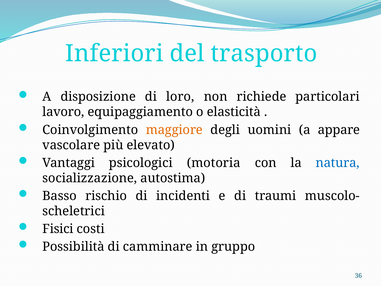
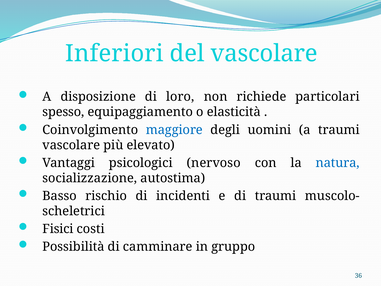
del trasporto: trasporto -> vascolare (264, 54)
lavoro: lavoro -> spesso (63, 112)
maggiore colour: orange -> blue (174, 130)
a appare: appare -> traumi (339, 130)
motoria: motoria -> nervoso (214, 163)
